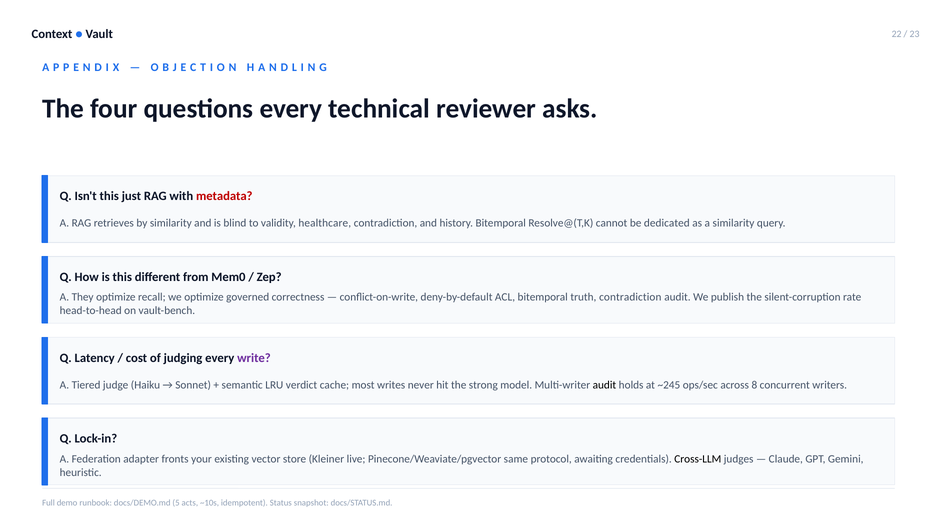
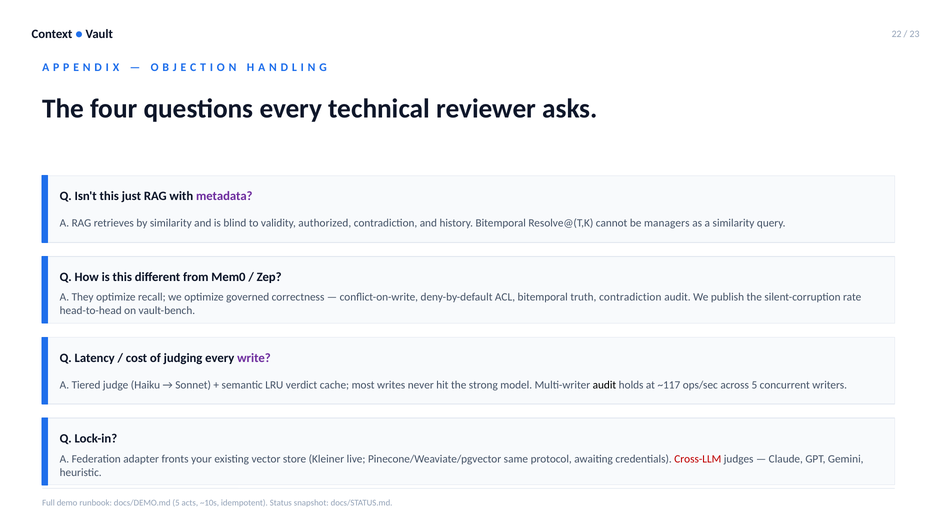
metadata colour: red -> purple (224, 196)
healthcare: healthcare -> authorized (325, 223)
dedicated: dedicated -> managers (667, 223)
~245: ~245 -> ~117 (669, 385)
across 8: 8 -> 5 (754, 385)
Cross-LLM colour: black -> red (698, 459)
